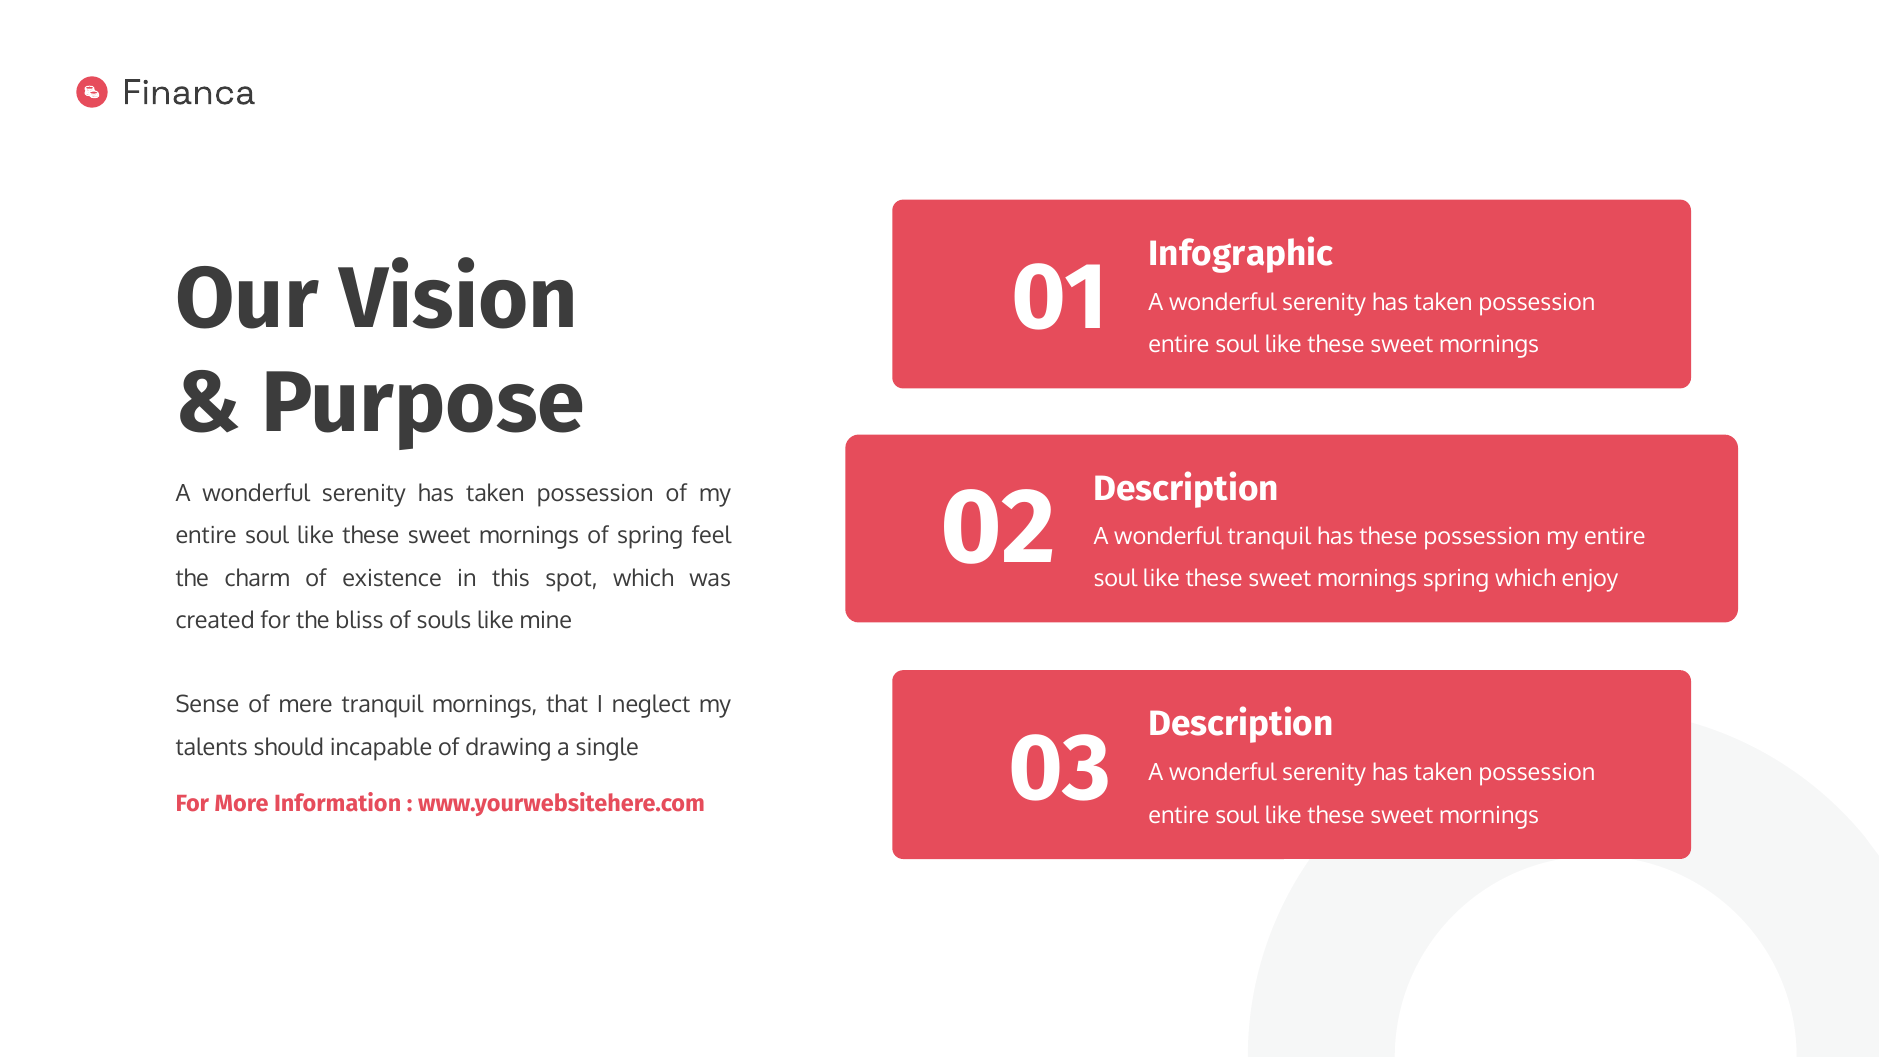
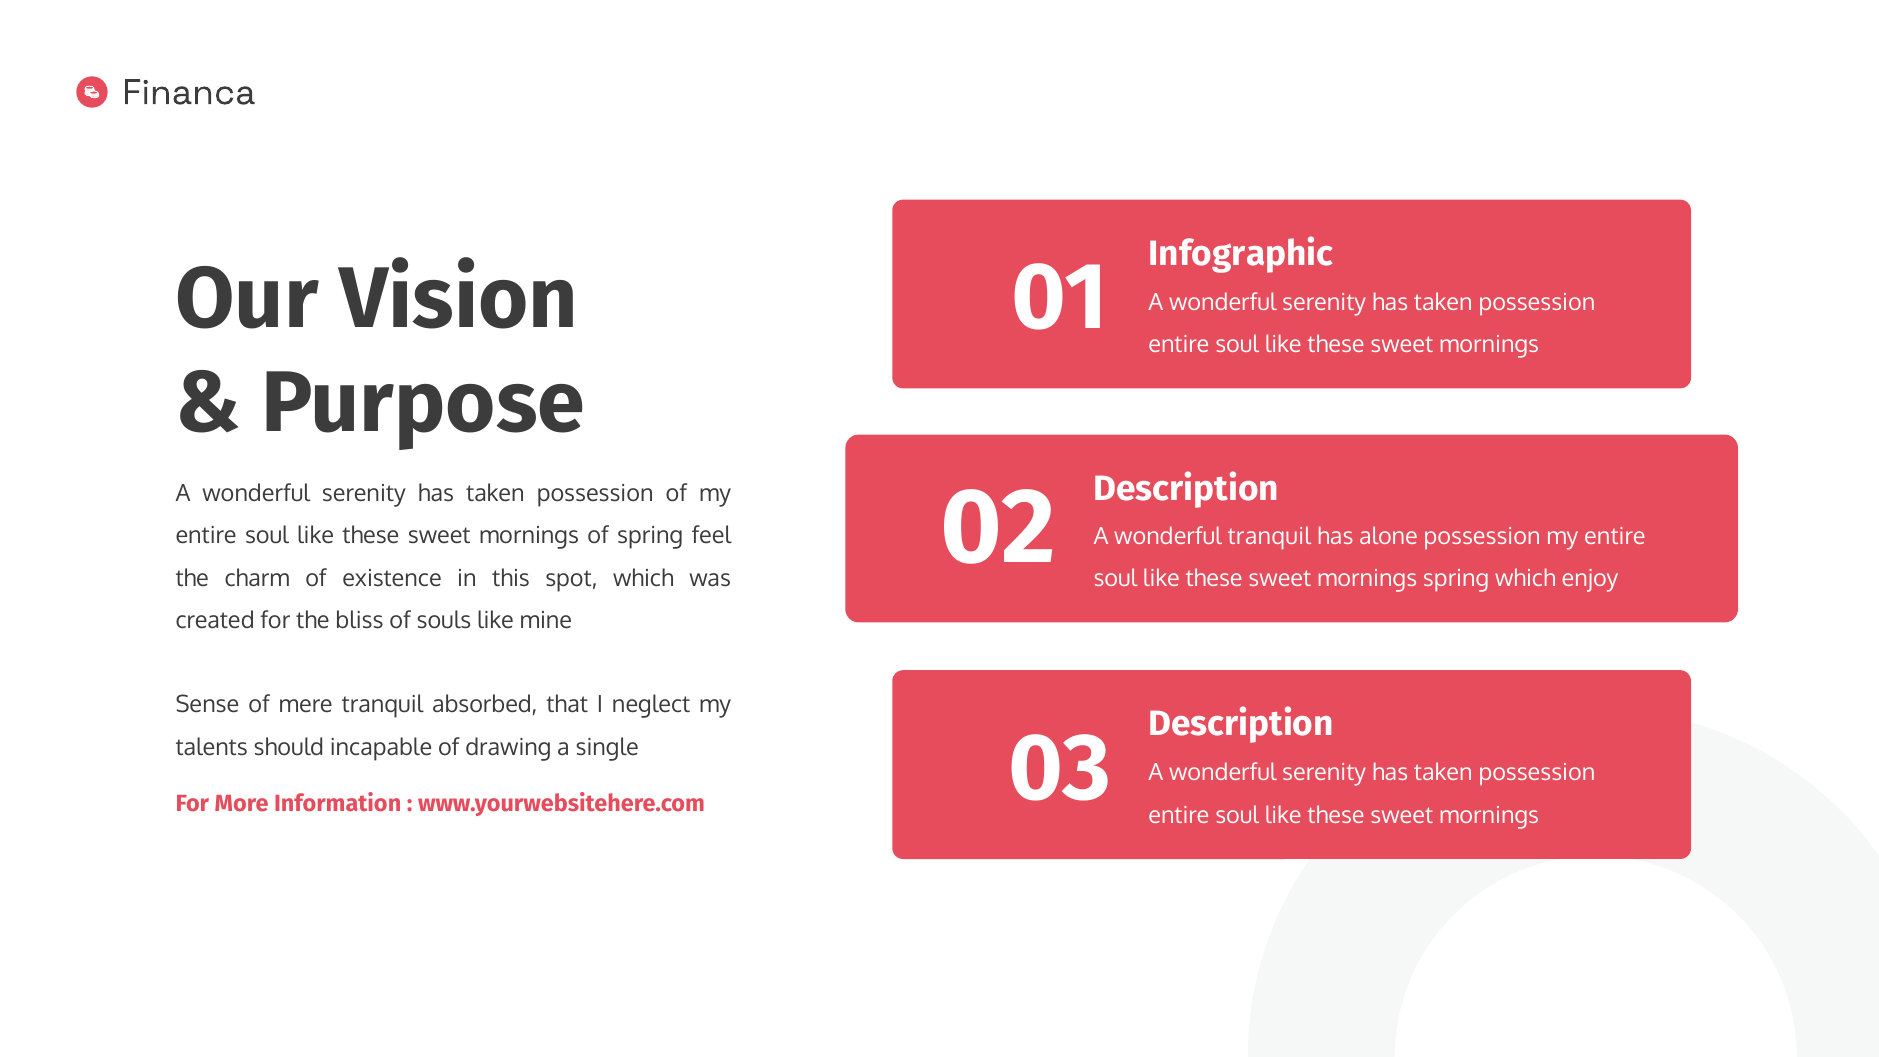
has these: these -> alone (1389, 537)
tranquil mornings: mornings -> absorbed (485, 705)
